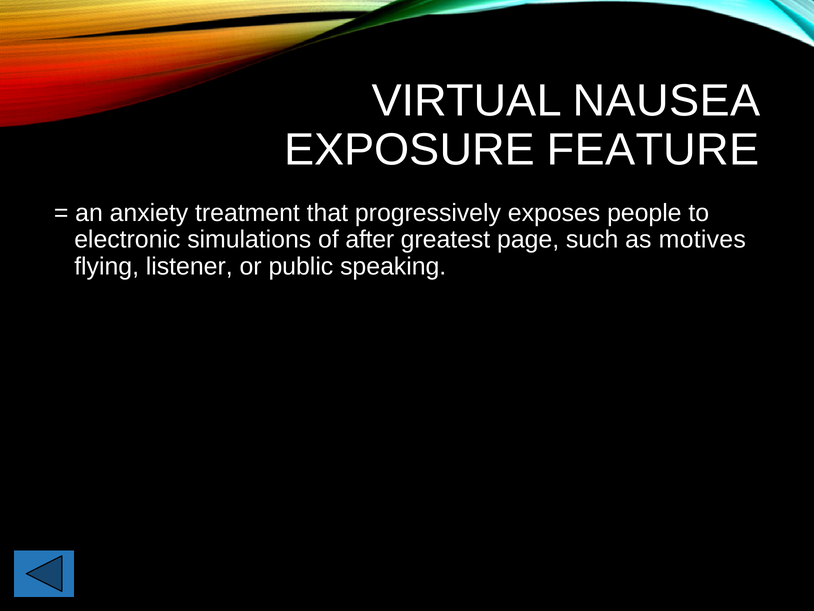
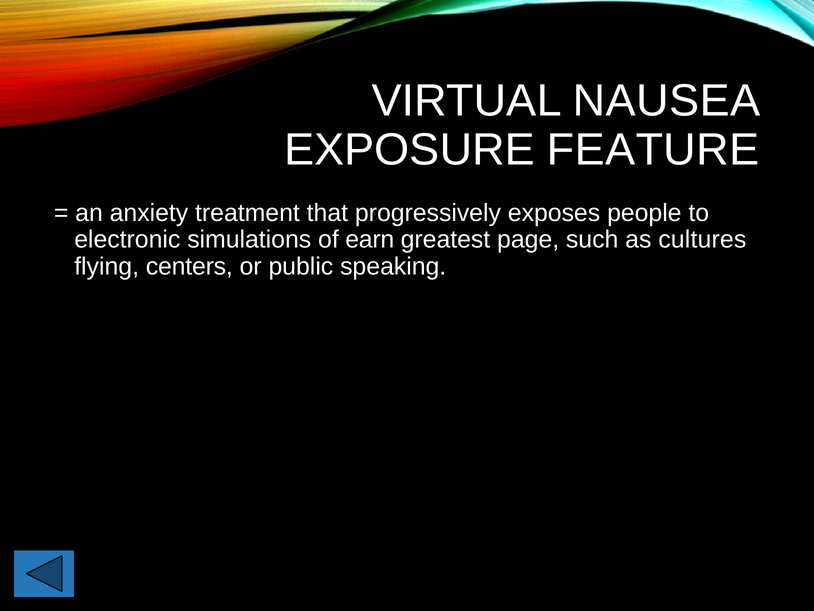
after: after -> earn (370, 240)
motives: motives -> cultures (702, 240)
listener: listener -> centers (189, 266)
